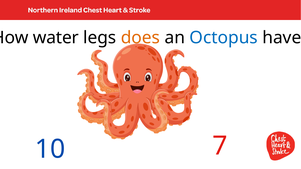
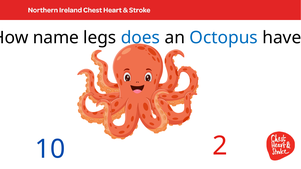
water: water -> name (56, 38)
does colour: orange -> blue (140, 38)
7: 7 -> 2 (220, 146)
